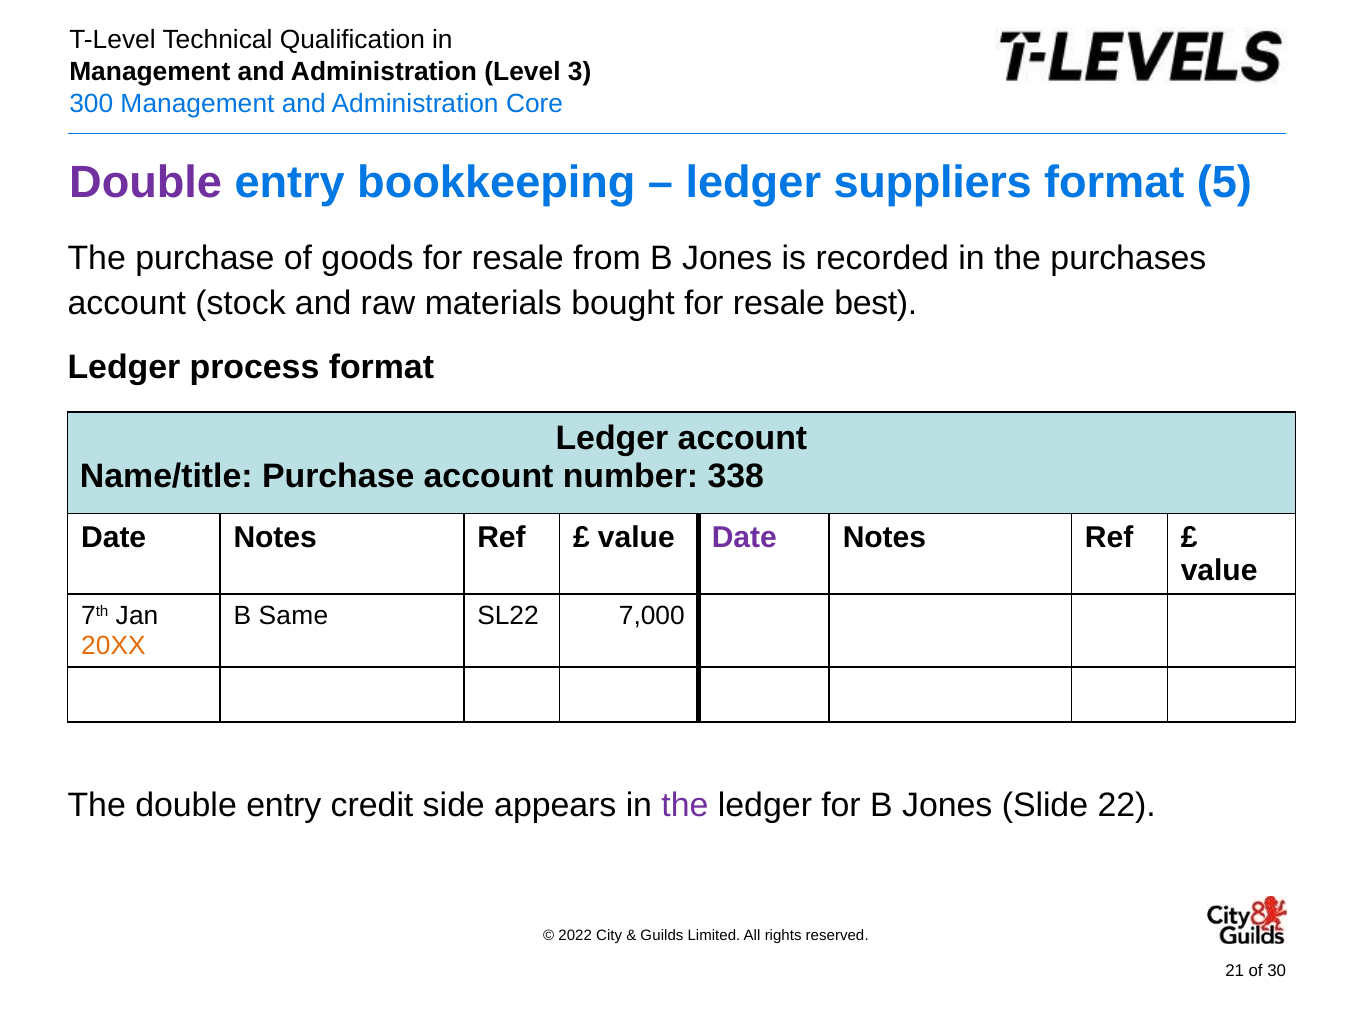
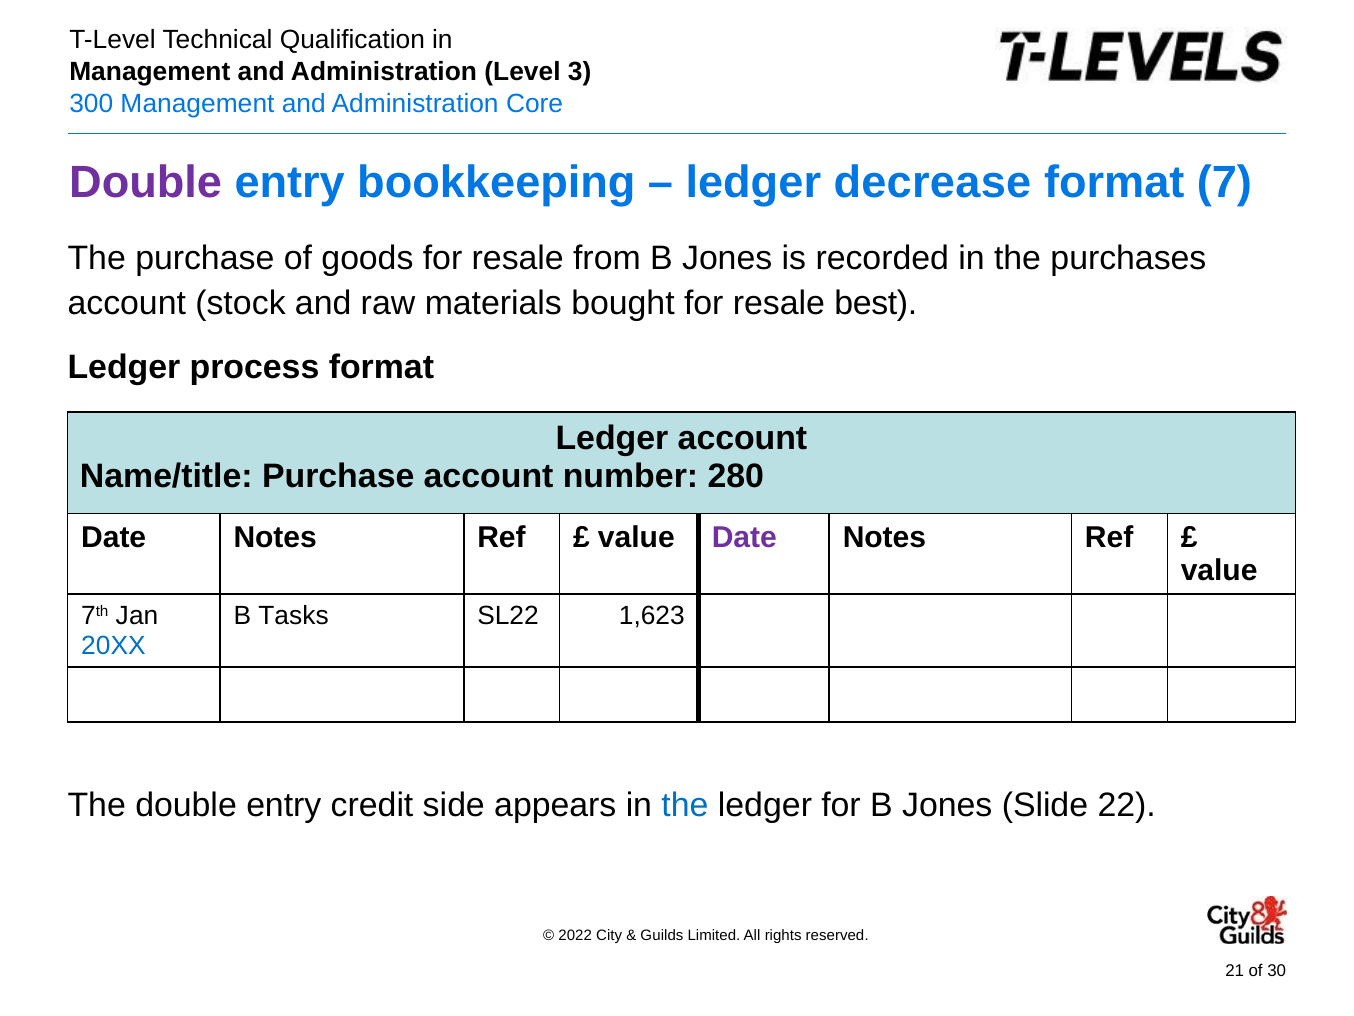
suppliers: suppliers -> decrease (932, 182)
5: 5 -> 7 (1224, 182)
338: 338 -> 280 (736, 476)
Same: Same -> Tasks (294, 616)
7,000: 7,000 -> 1,623 (652, 616)
20XX colour: orange -> blue (113, 645)
the colour: purple -> blue (685, 805)
